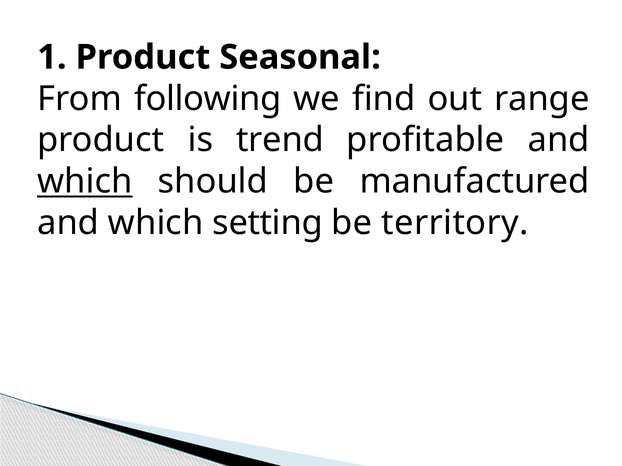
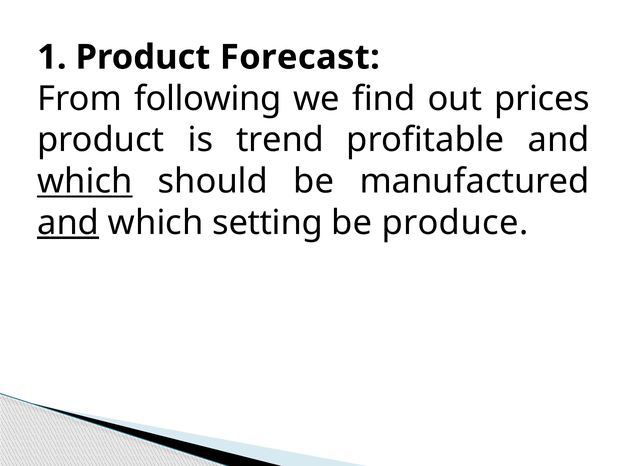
Seasonal: Seasonal -> Forecast (300, 57)
range: range -> prices (542, 99)
and underline: none -> present (68, 223)
territory: territory -> produce (455, 223)
